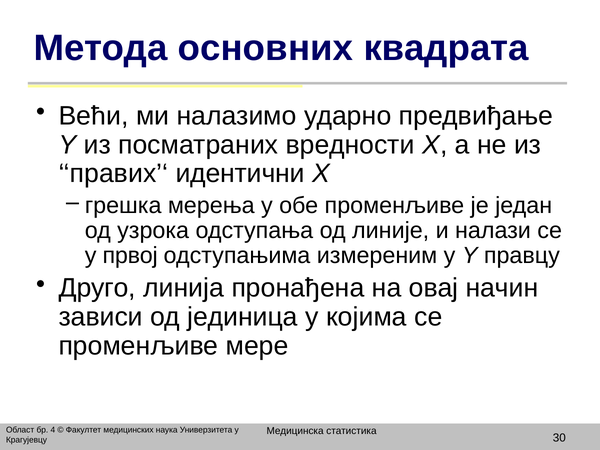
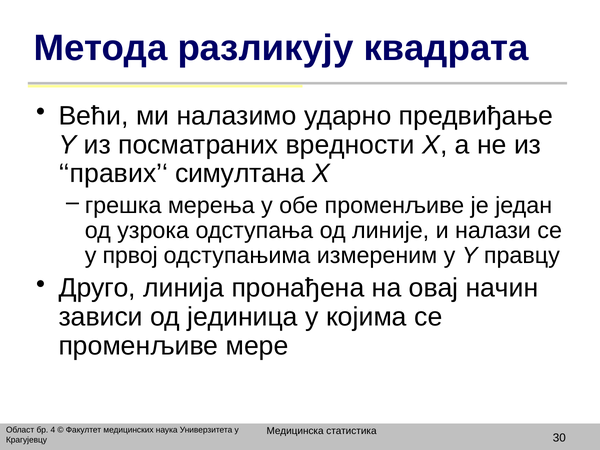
основних: основних -> разликују (266, 48)
идентични: идентични -> симултана (240, 174)
